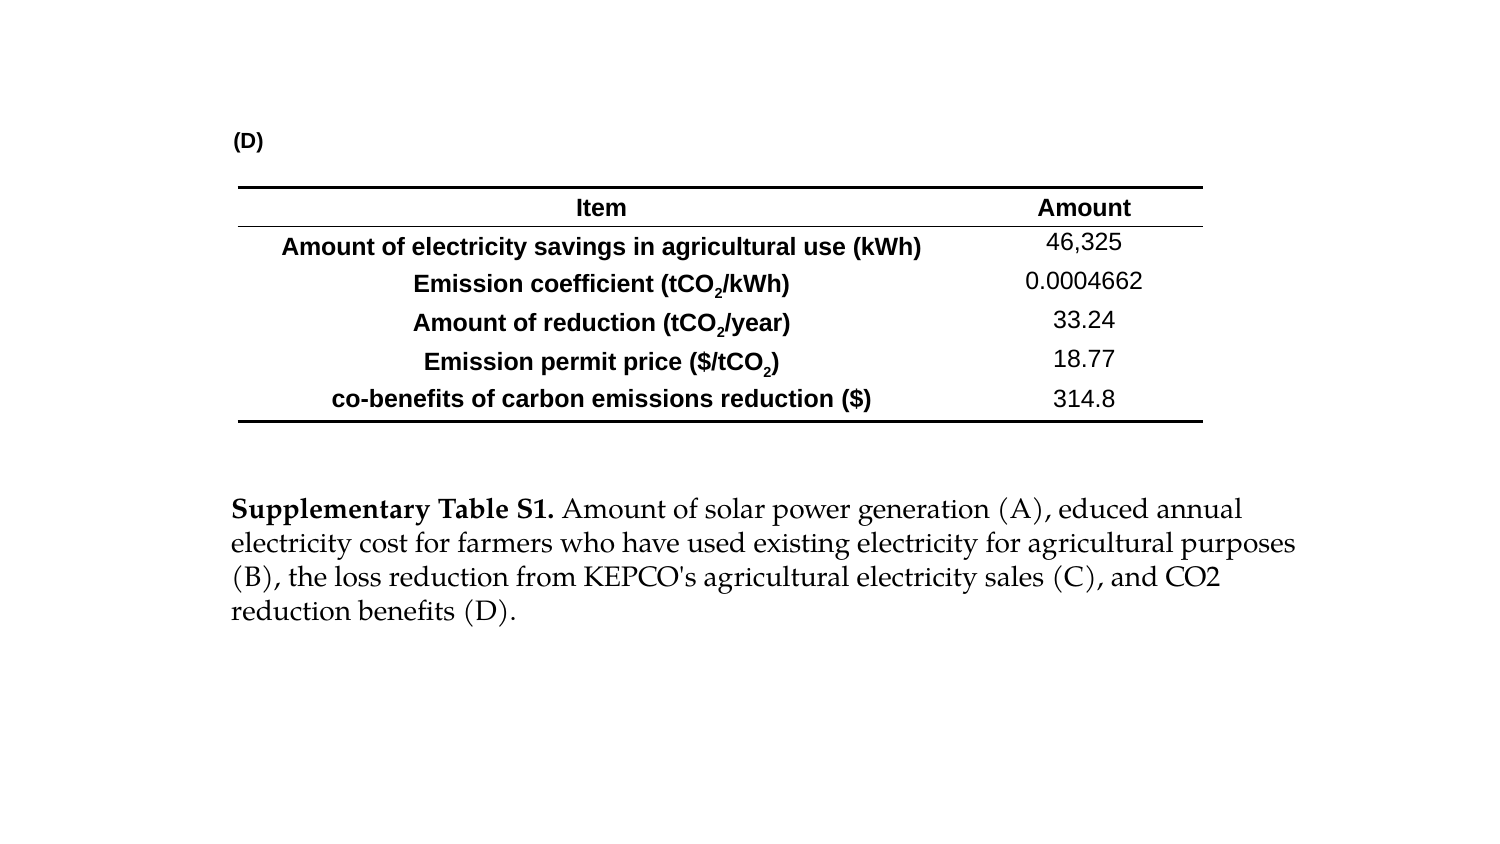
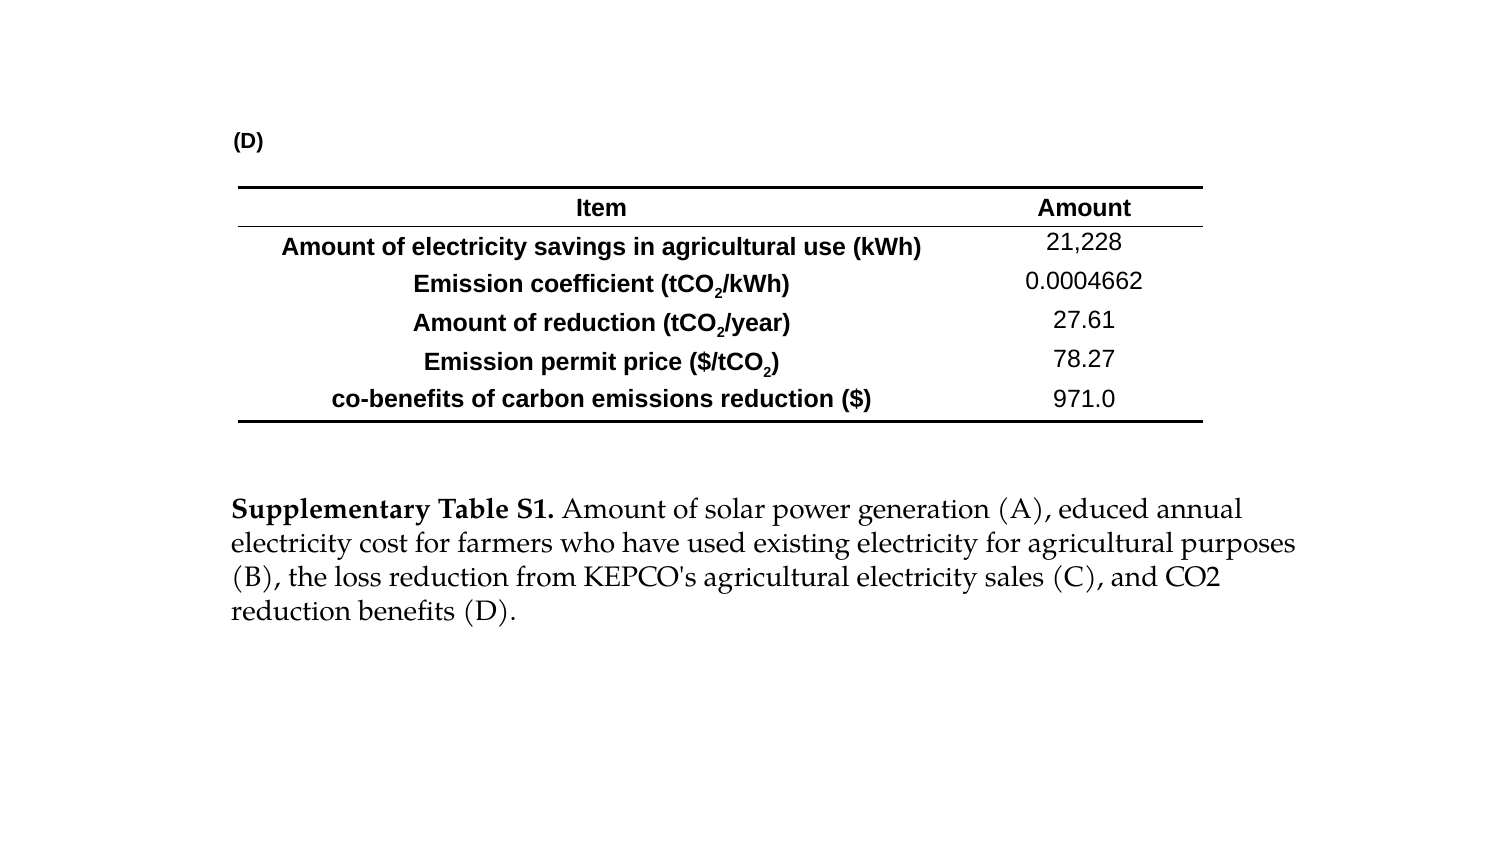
46,325: 46,325 -> 21,228 (1084, 242)
33.24: 33.24 -> 27.61 (1084, 321)
18.77: 18.77 -> 78.27 (1084, 360)
314.8: 314.8 -> 971.0 (1084, 399)
